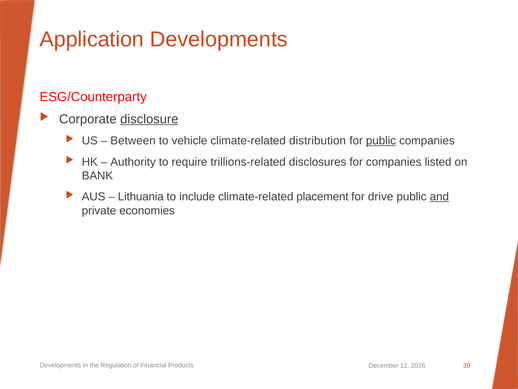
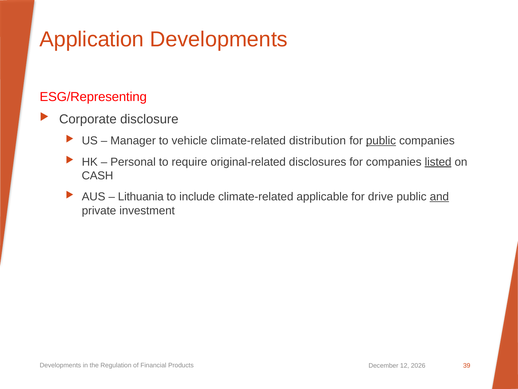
ESG/Counterparty: ESG/Counterparty -> ESG/Representing (93, 97)
disclosure underline: present -> none (149, 119)
Between: Between -> Manager (133, 141)
Authority: Authority -> Personal (133, 162)
trillions-related: trillions-related -> original-related (248, 162)
listed underline: none -> present (438, 162)
BANK: BANK -> CASH (97, 175)
placement: placement -> applicable (322, 196)
economies: economies -> investment (147, 210)
